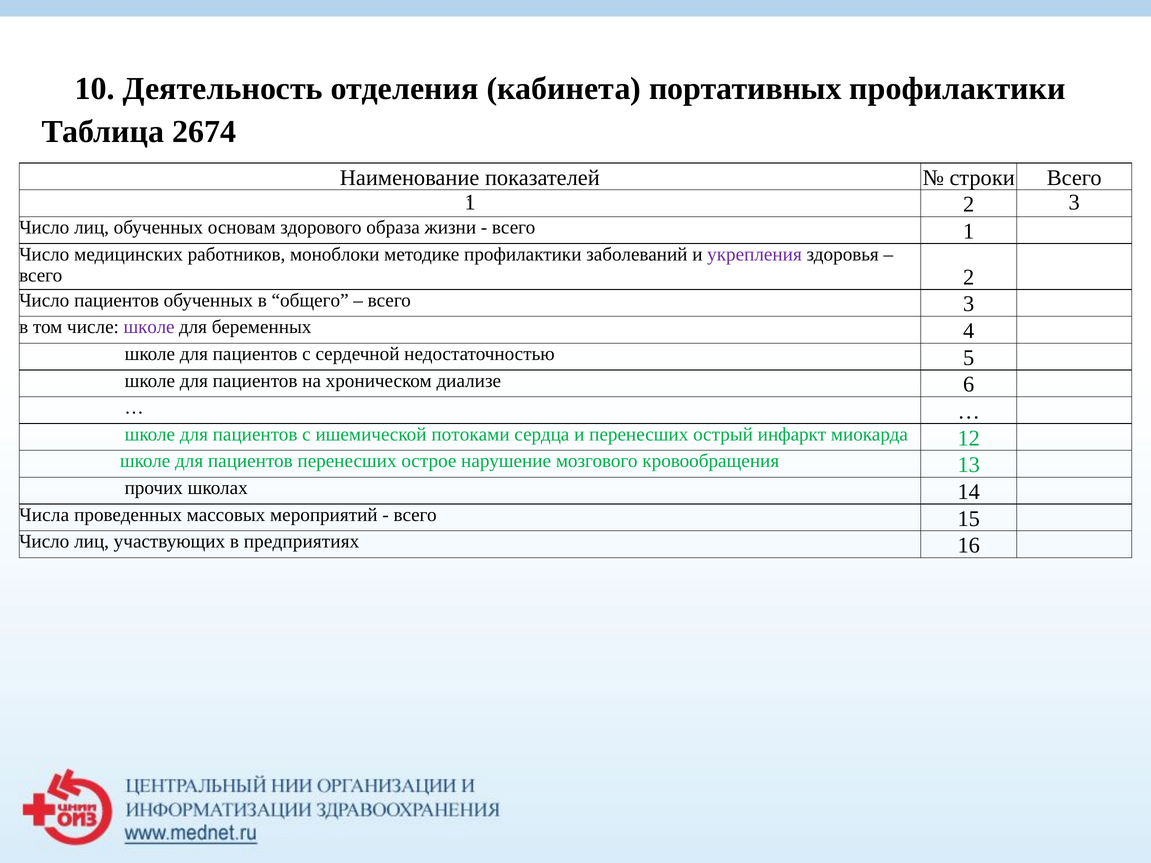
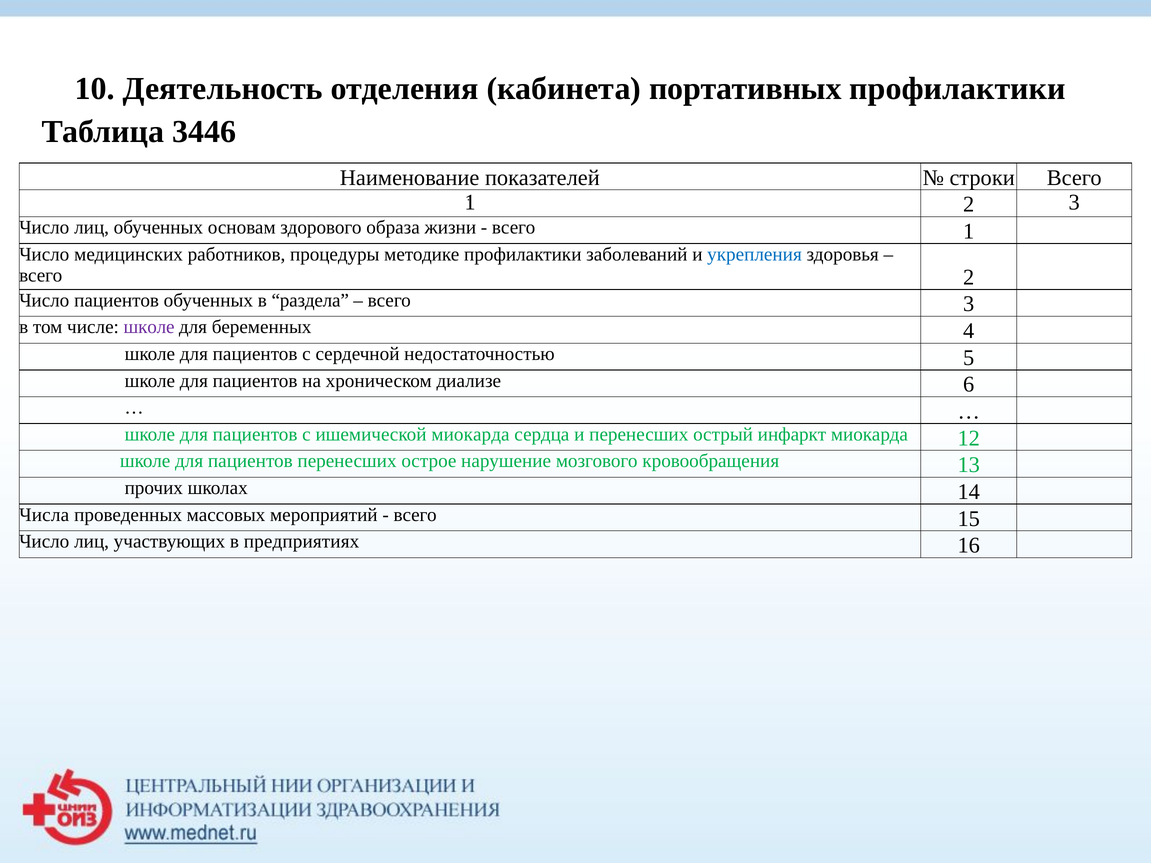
2674: 2674 -> 3446 (204, 132)
моноблоки: моноблоки -> процедуры (335, 254)
укрепления colour: purple -> blue (755, 254)
общего: общего -> раздела (310, 300)
ишемической потоками: потоками -> миокарда (471, 434)
